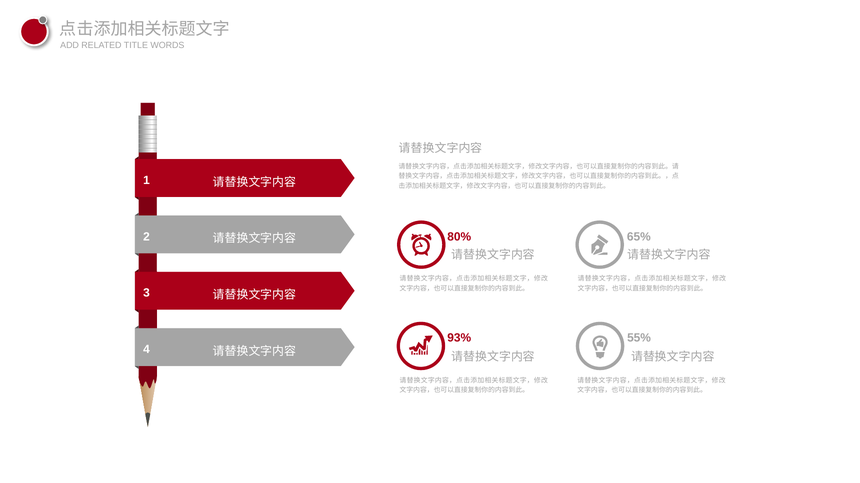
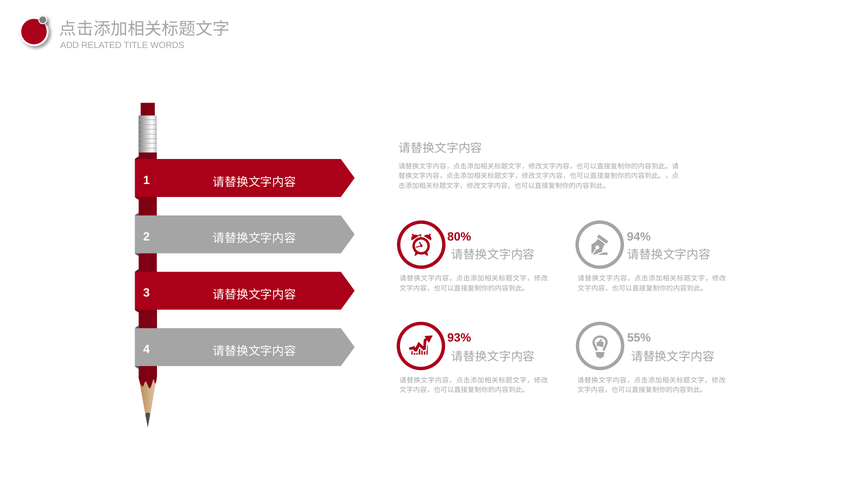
65%: 65% -> 94% (639, 237)
